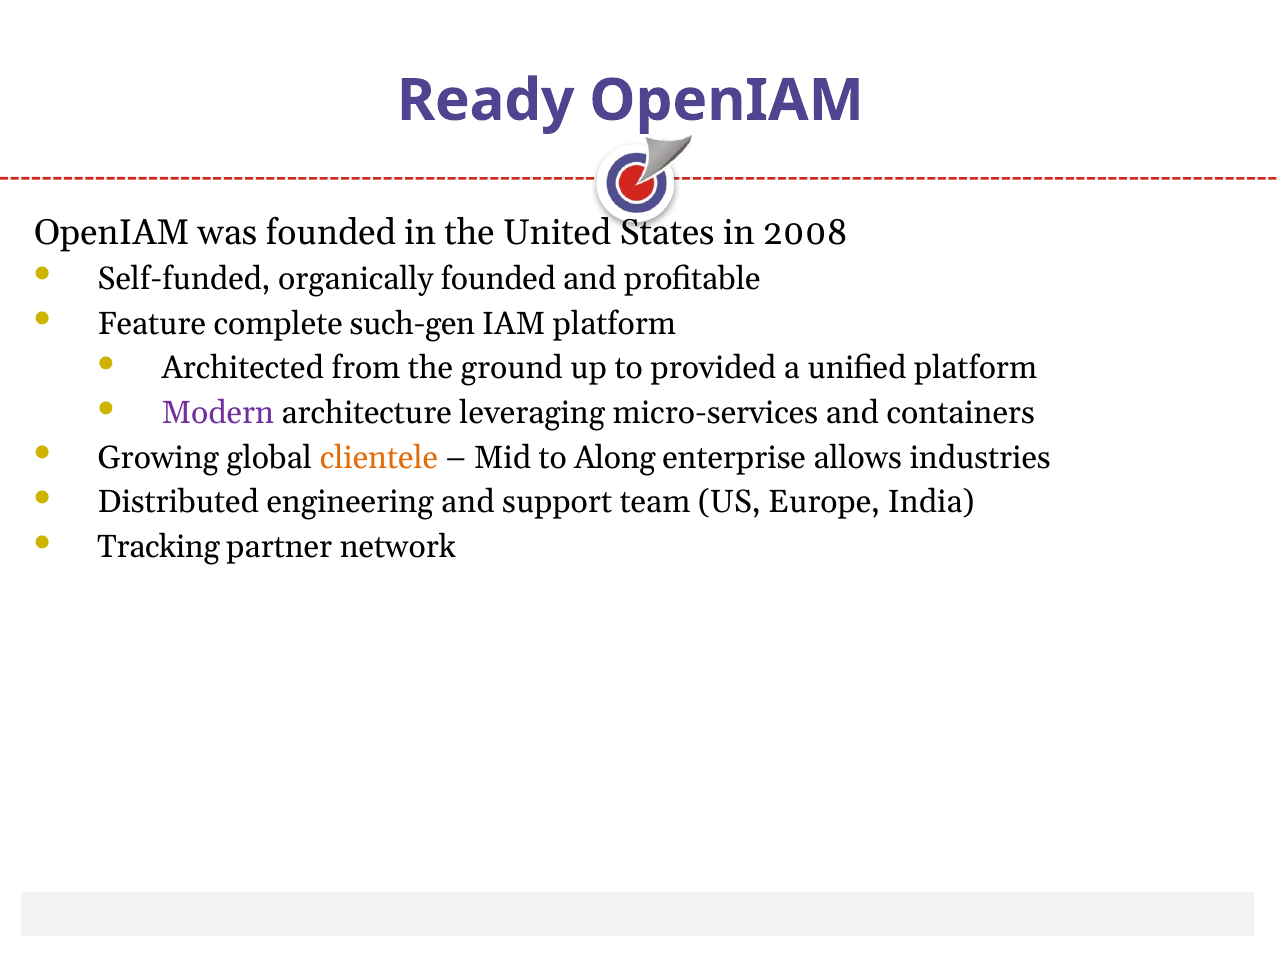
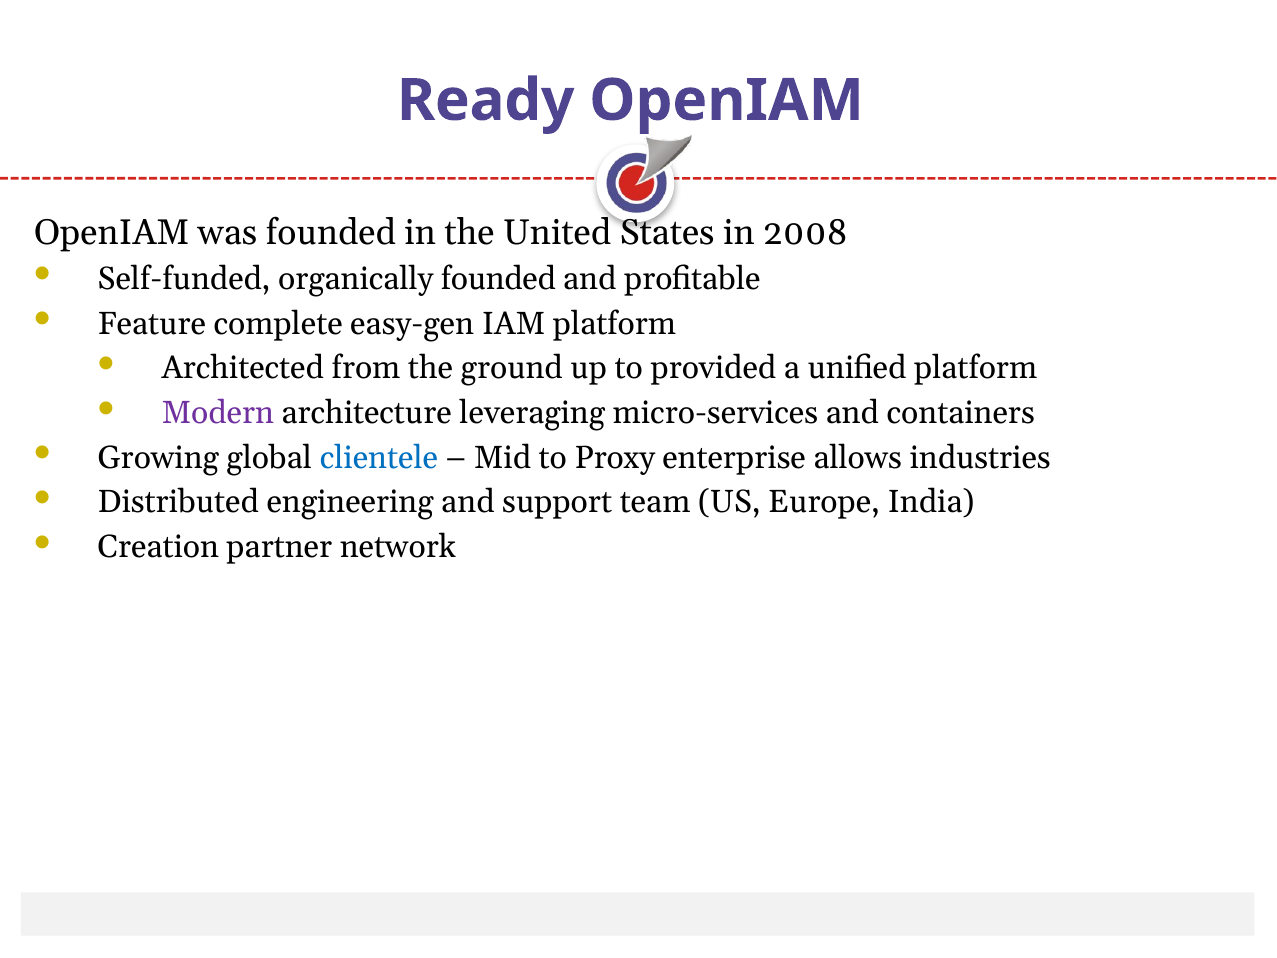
such-gen: such-gen -> easy-gen (412, 323)
clientele colour: orange -> blue (379, 458)
Along: Along -> Proxy (615, 458)
Tracking: Tracking -> Creation (158, 547)
